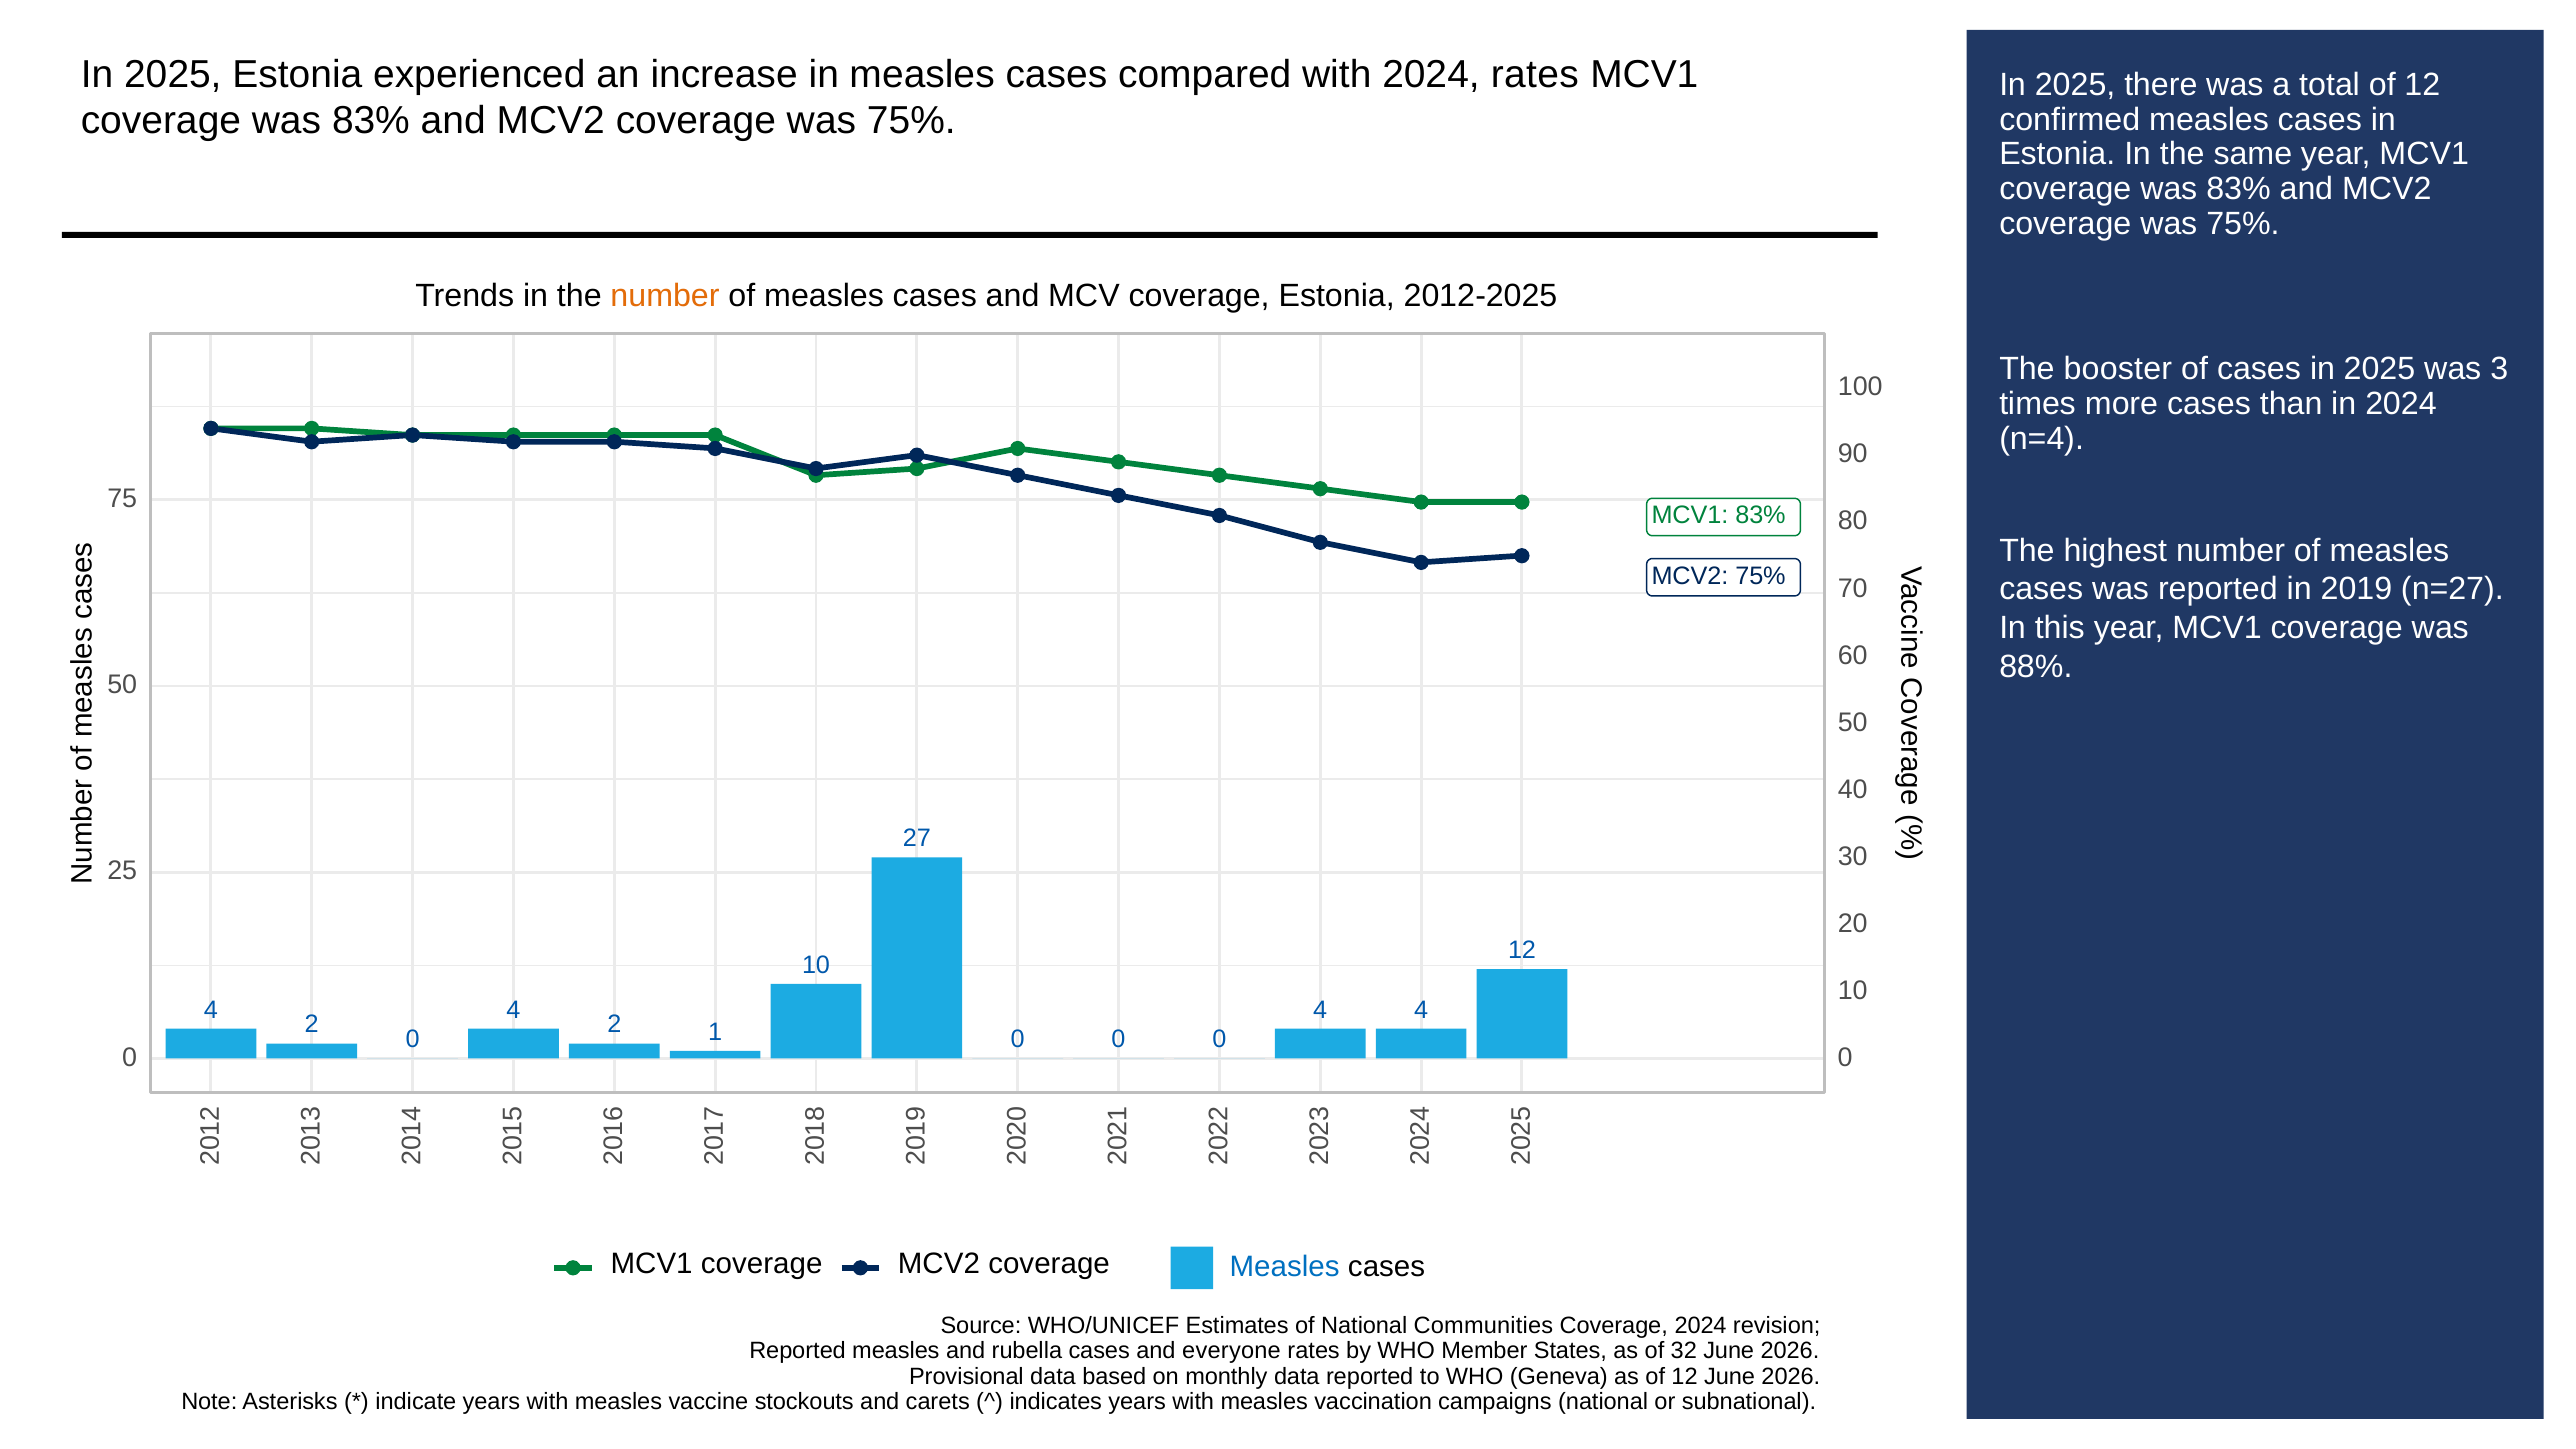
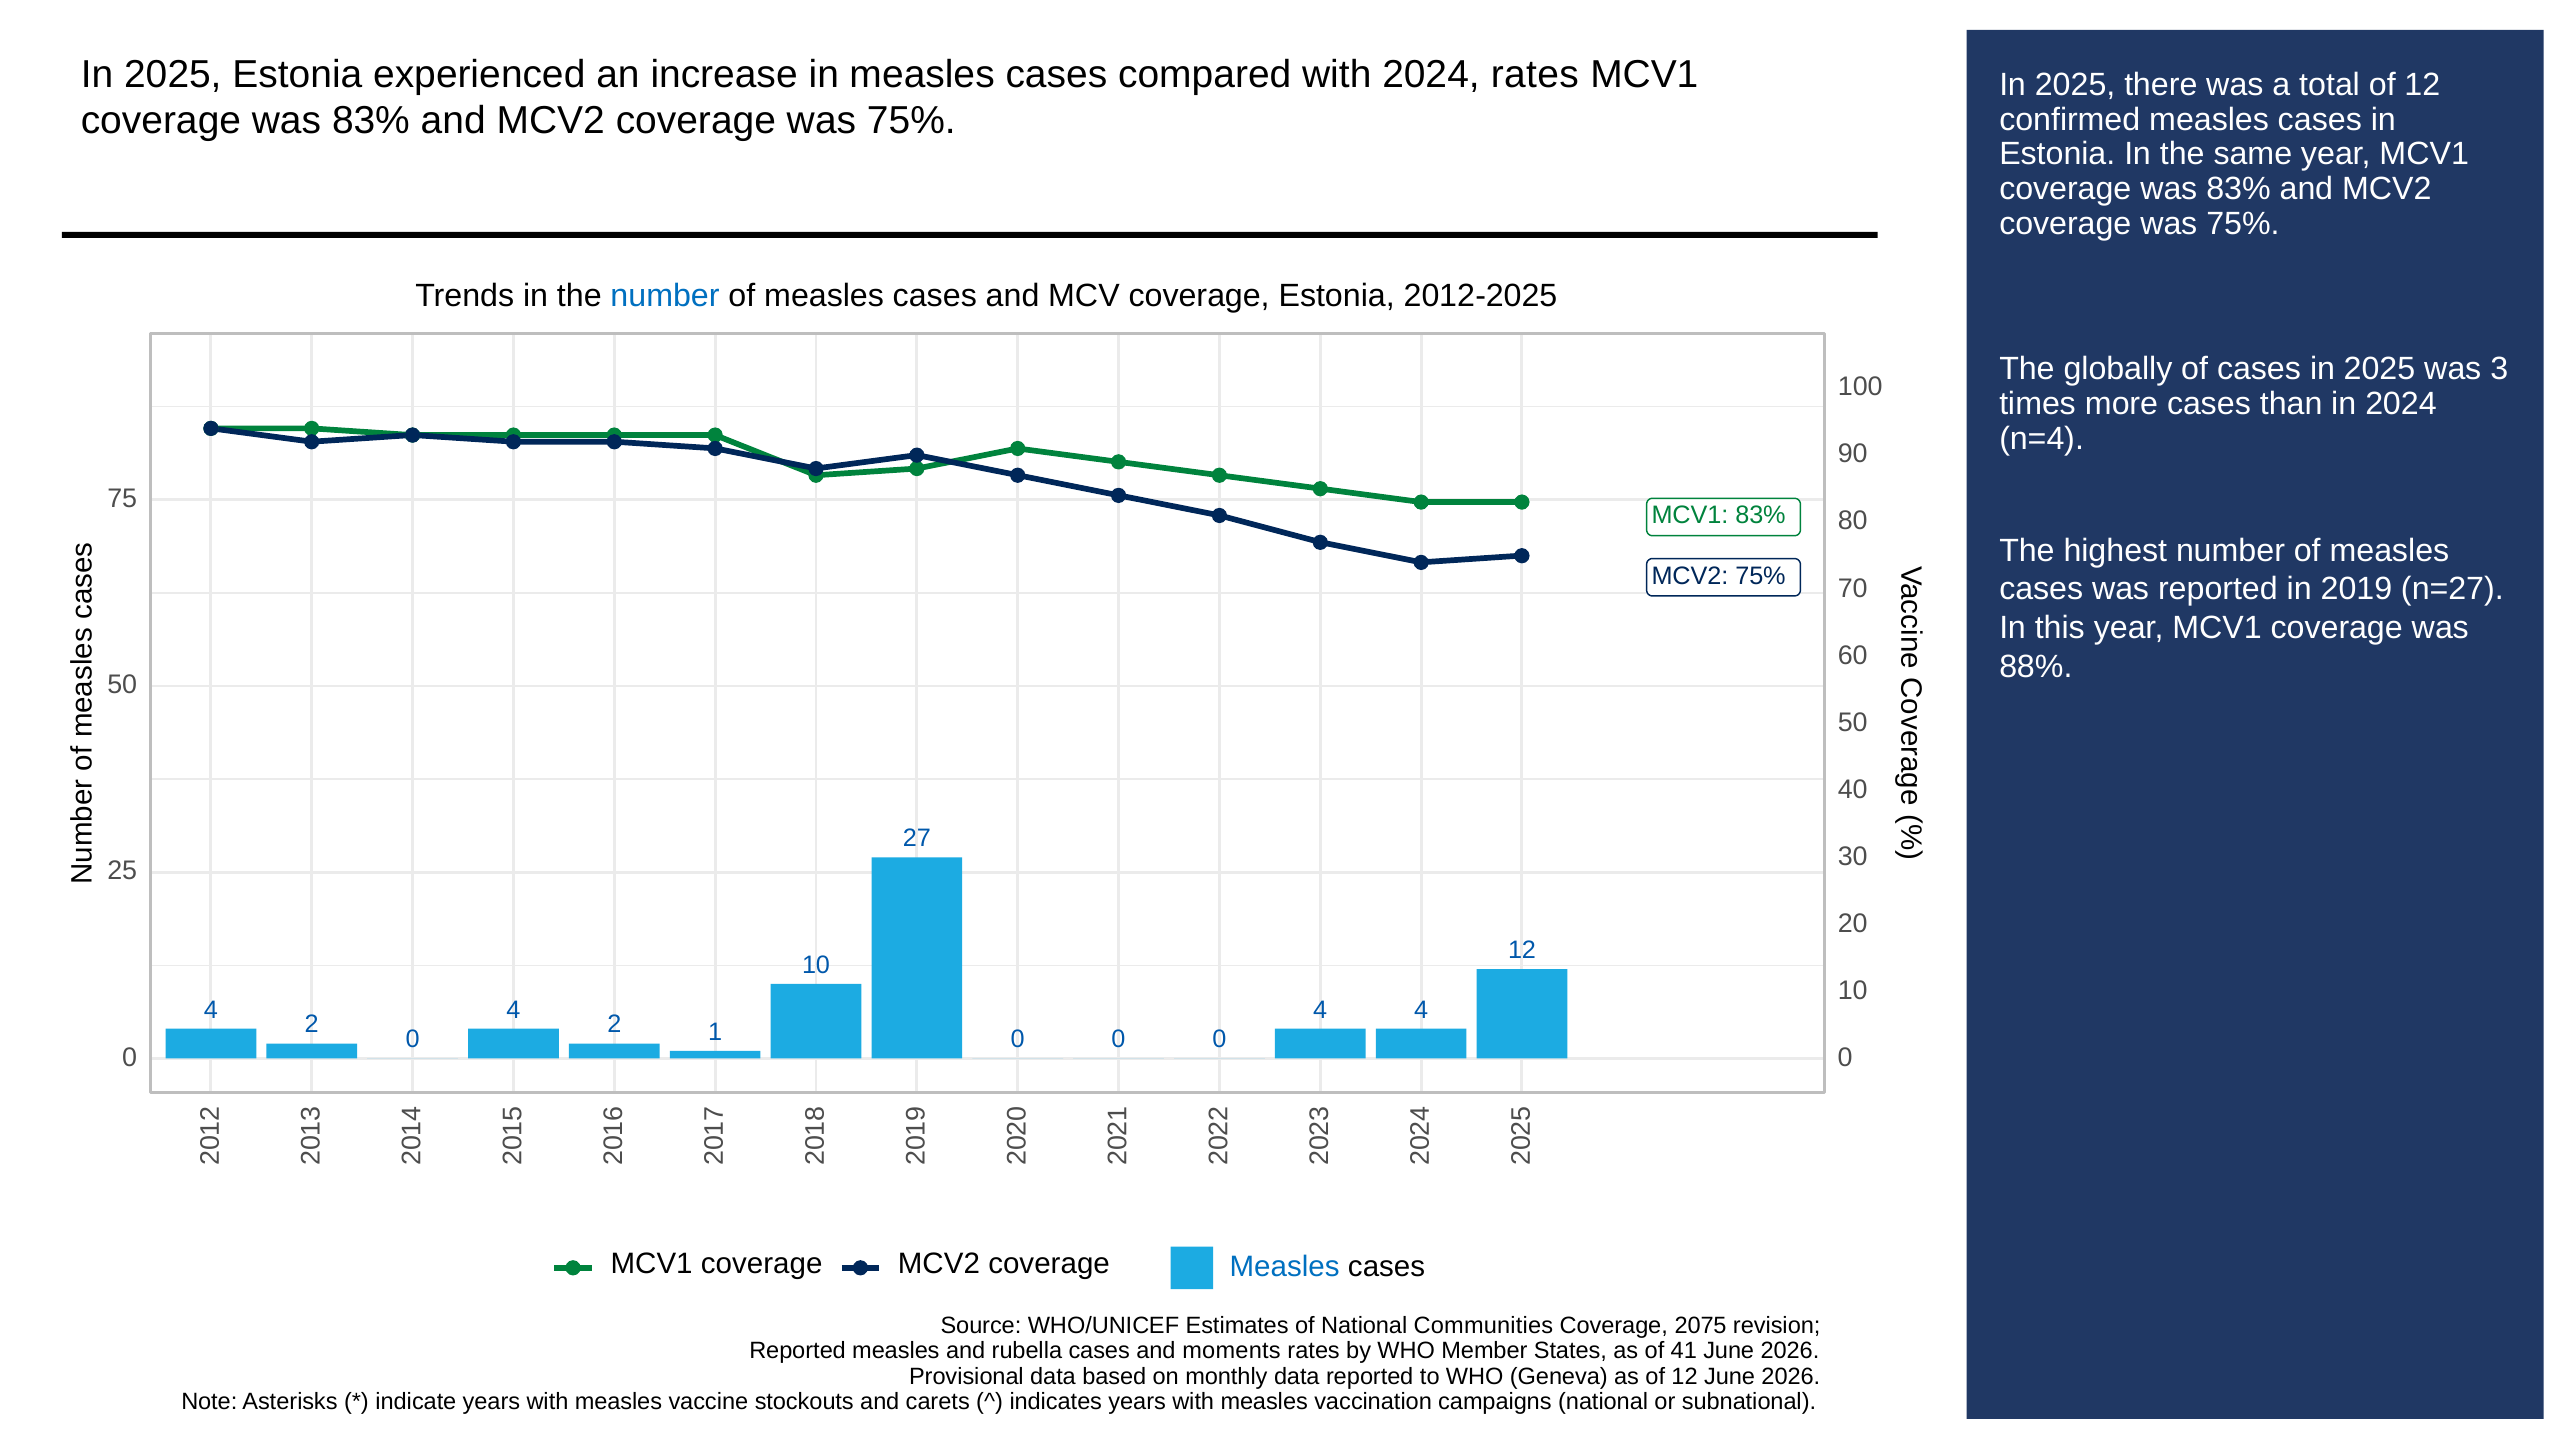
number colour: orange -> blue (665, 296)
booster: booster -> globally (2118, 369)
Coverage 2024: 2024 -> 2075 (1701, 1326)
everyone: everyone -> moments (1232, 1351)
32: 32 -> 41 (1684, 1351)
